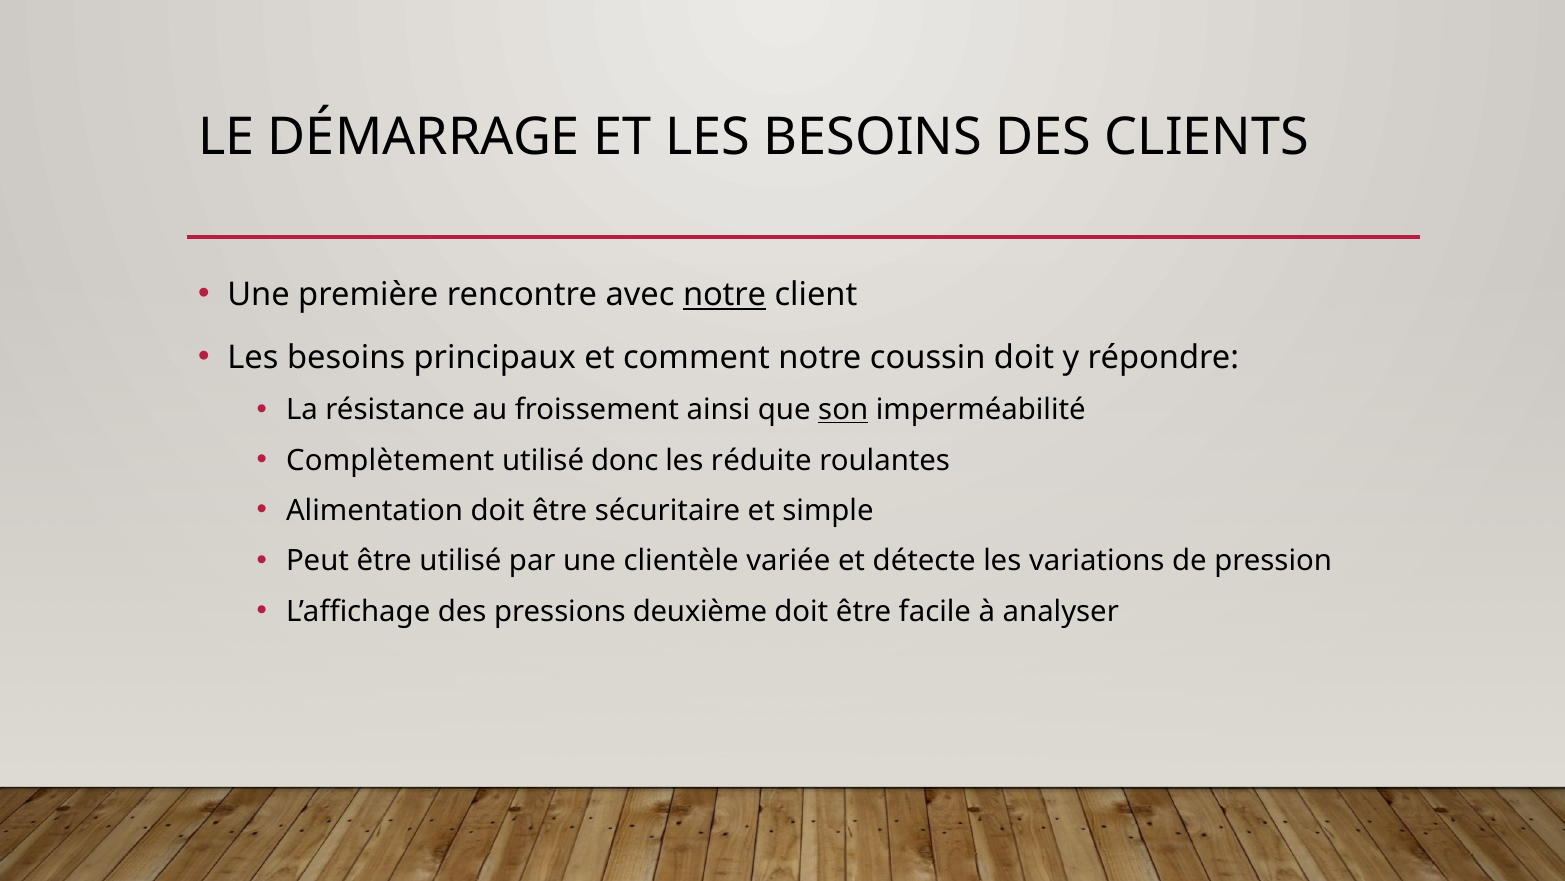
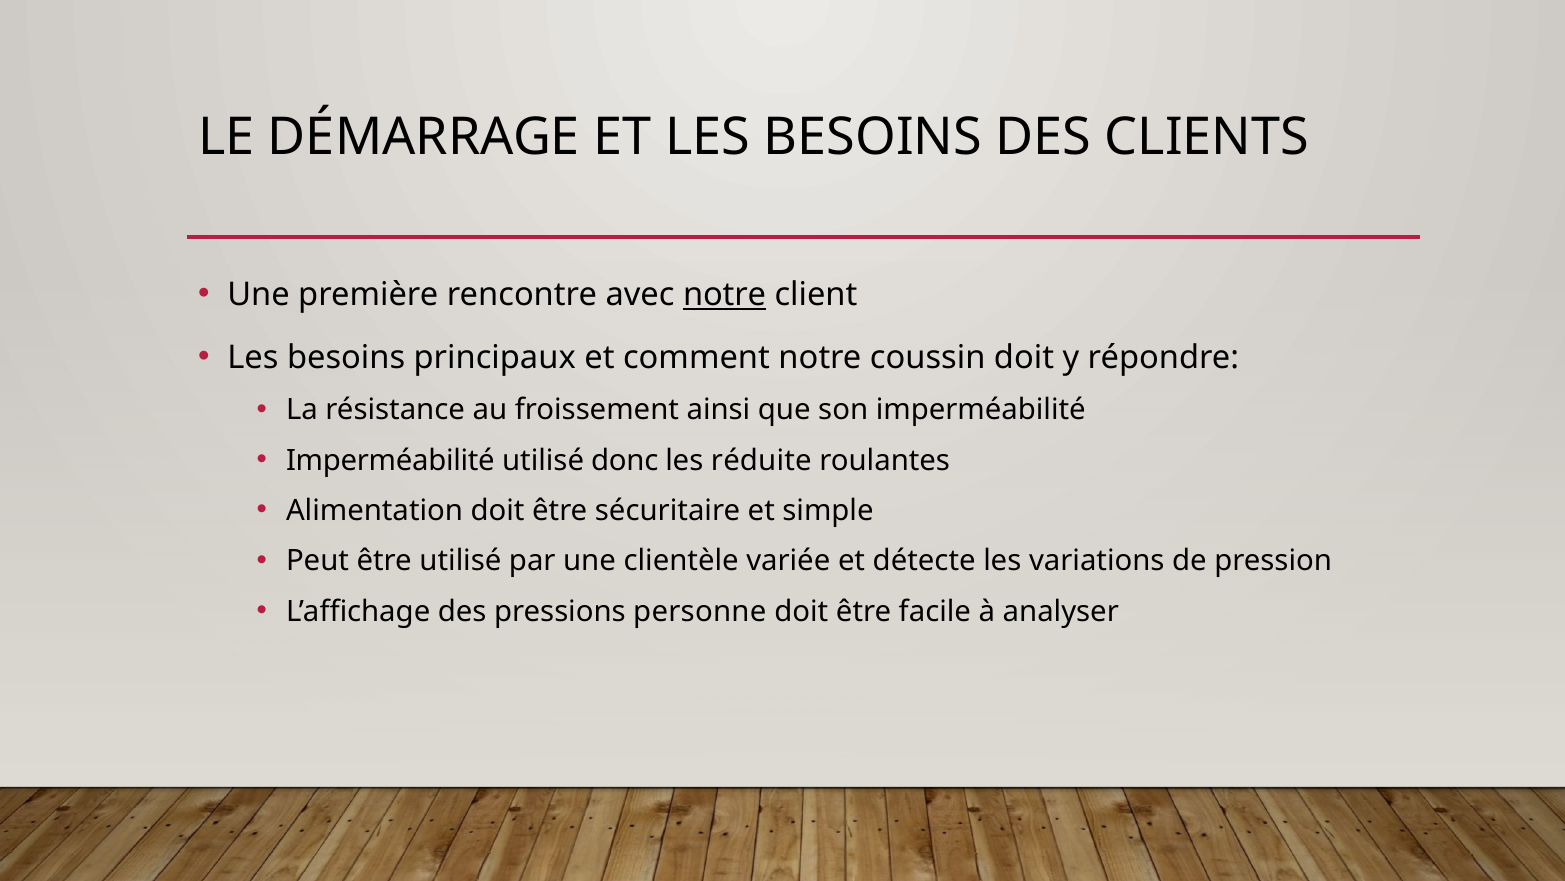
son underline: present -> none (843, 410)
Complètement: Complètement -> Imperméabilité (390, 460)
deuxième: deuxième -> personne (700, 611)
